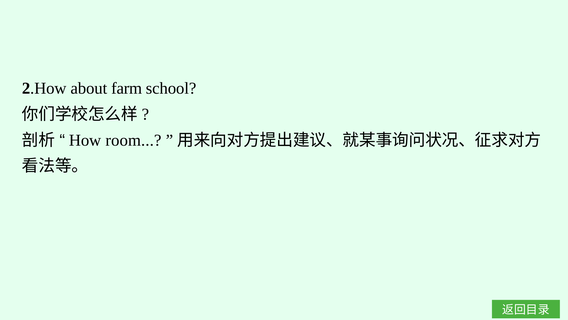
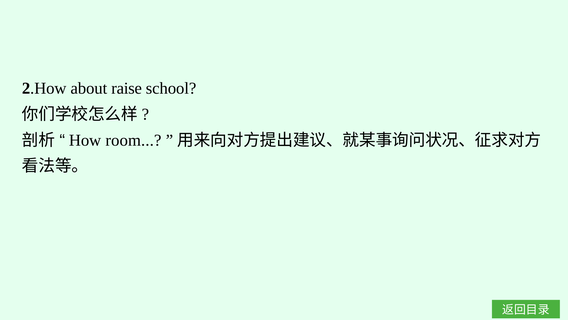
farm: farm -> raise (127, 88)
